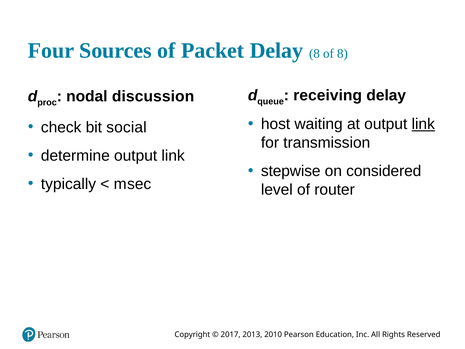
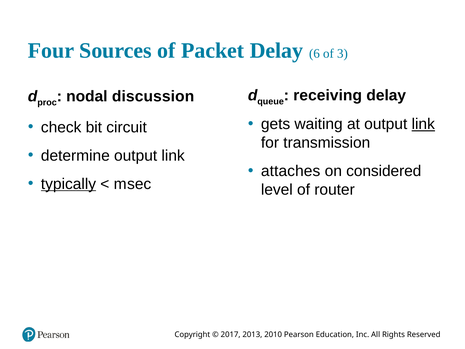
Delay 8: 8 -> 6 (314, 53)
of 8: 8 -> 3 (342, 53)
host: host -> gets (276, 124)
social: social -> circuit (127, 127)
stepwise: stepwise -> attaches (291, 171)
typically underline: none -> present (68, 184)
